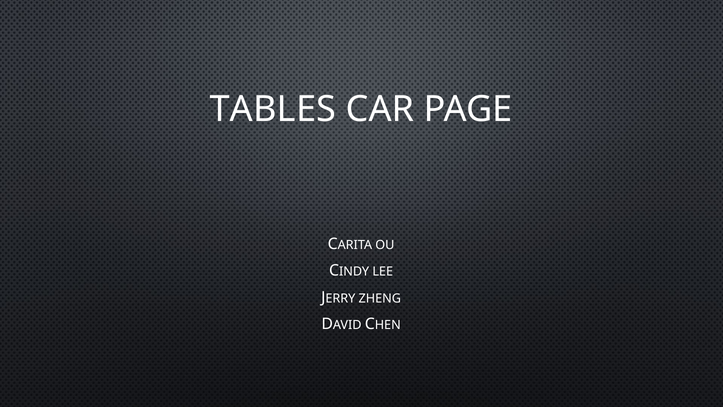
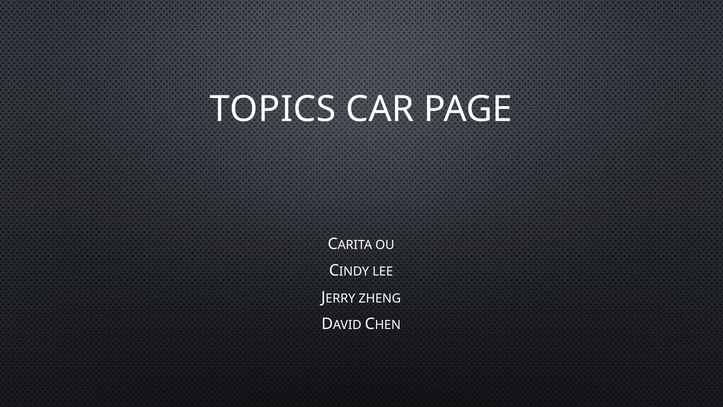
TABLES: TABLES -> TOPICS (273, 109)
